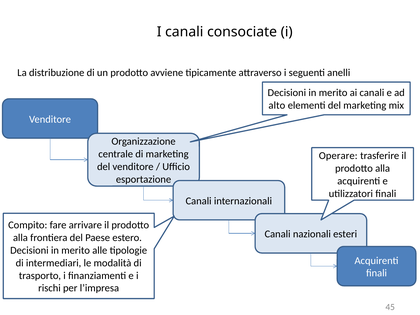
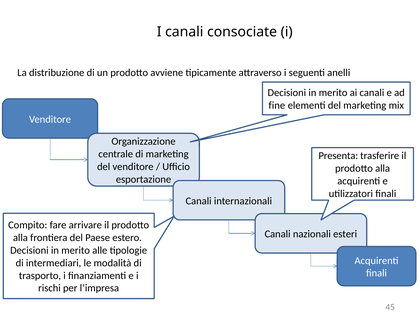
alto: alto -> fine (277, 105)
Operare: Operare -> Presenta (338, 156)
